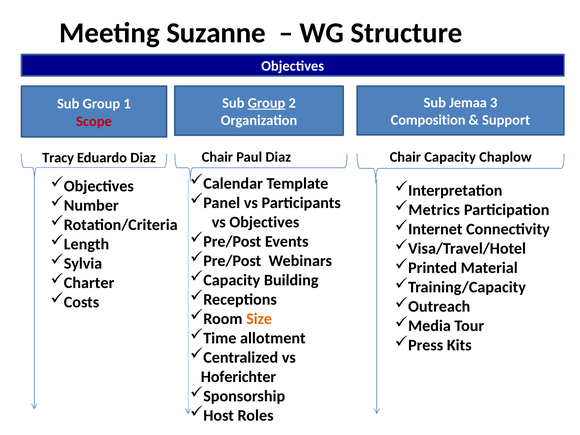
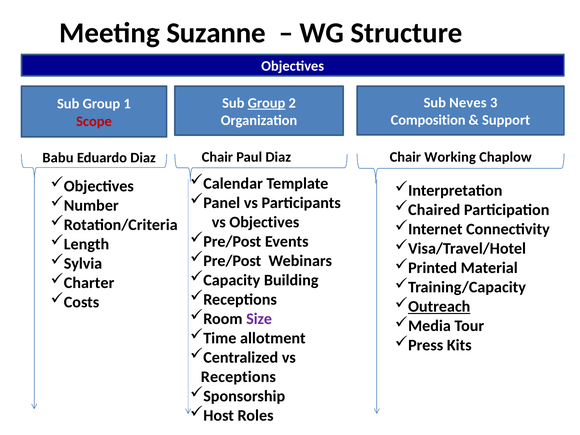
Jemaa: Jemaa -> Neves (468, 103)
Chair Capacity: Capacity -> Working (450, 157)
Tracy: Tracy -> Babu (58, 158)
Metrics: Metrics -> Chaired (434, 210)
Outreach underline: none -> present (439, 307)
Size colour: orange -> purple (259, 319)
Hoferichter: Hoferichter -> Receptions (238, 377)
